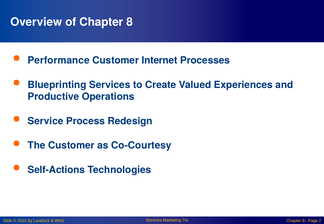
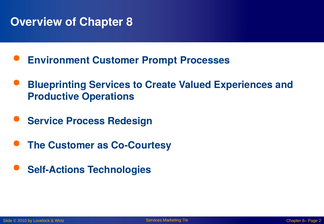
Performance: Performance -> Environment (59, 60)
Internet: Internet -> Prompt (159, 60)
